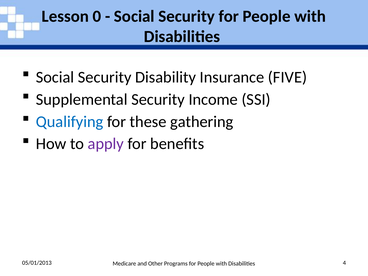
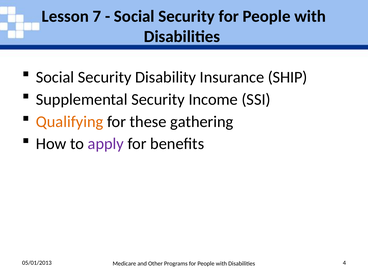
0: 0 -> 7 (97, 16)
FIVE: FIVE -> SHIP (288, 77)
Qualifying colour: blue -> orange (70, 122)
